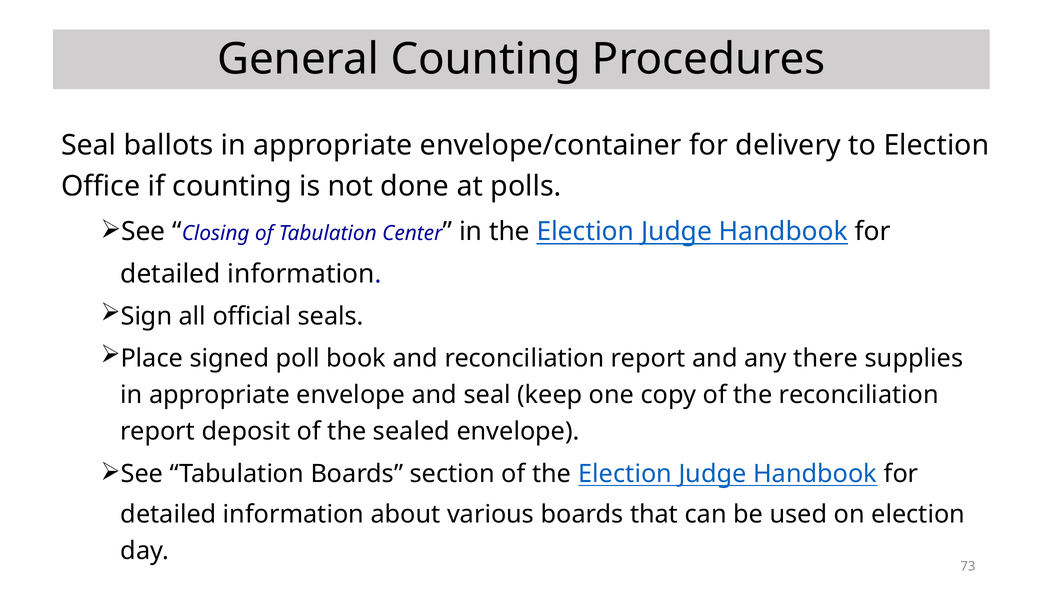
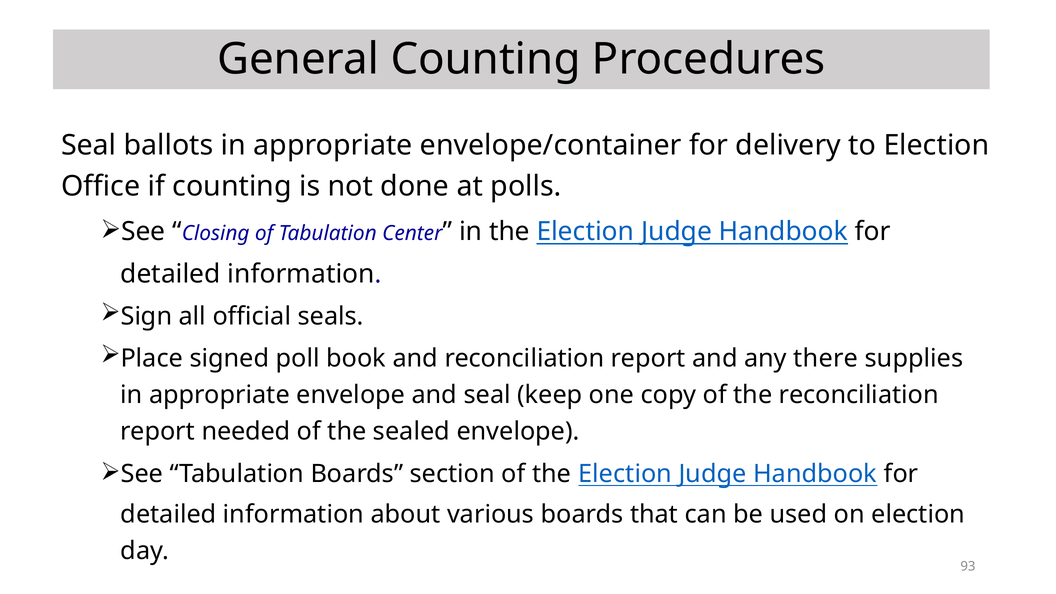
deposit: deposit -> needed (246, 431)
73: 73 -> 93 (968, 566)
